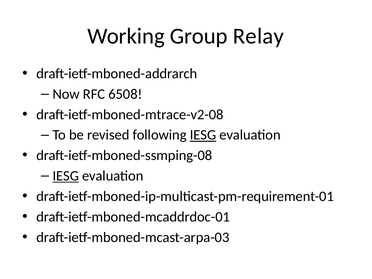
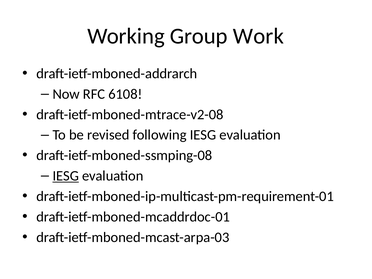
Relay: Relay -> Work (258, 36)
6508: 6508 -> 6108 (125, 94)
IESG underline: present -> none (203, 135)
